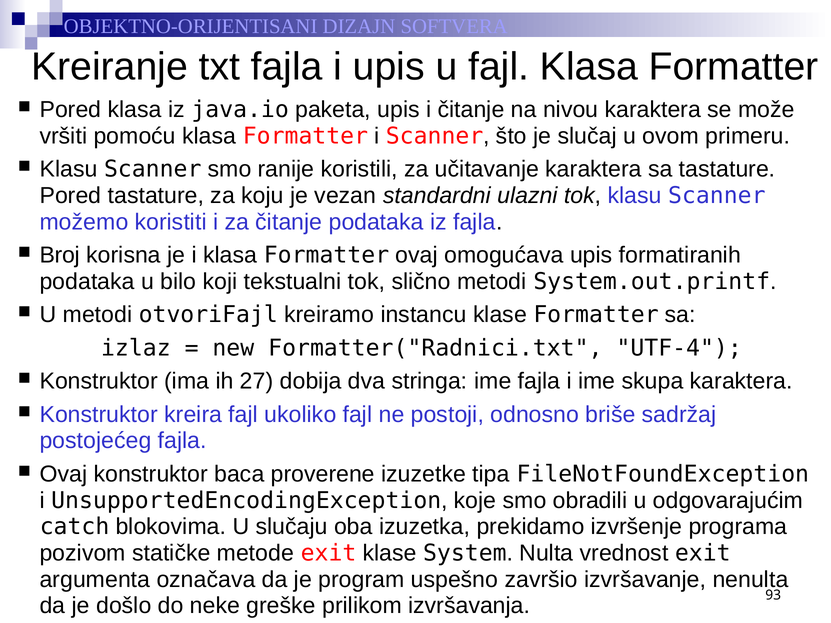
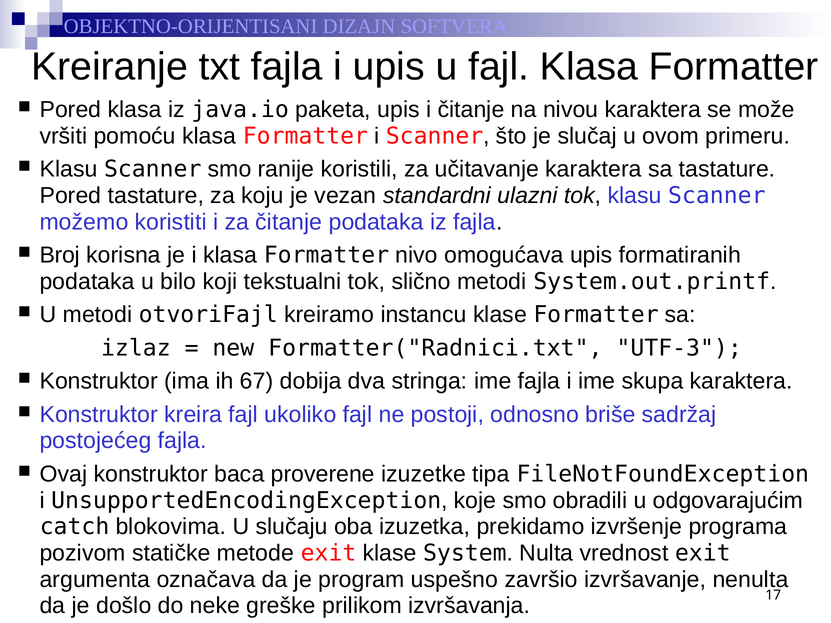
Formatter ovaj: ovaj -> nivo (417, 255)
UTF-4: UTF-4 -> UTF-3 (679, 348)
27: 27 -> 67 (257, 381)
93: 93 -> 17 (773, 596)
